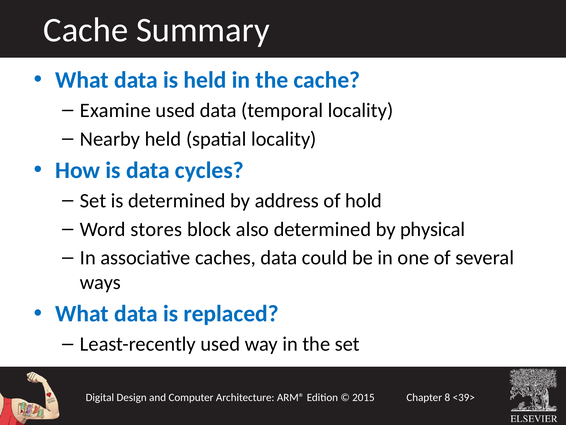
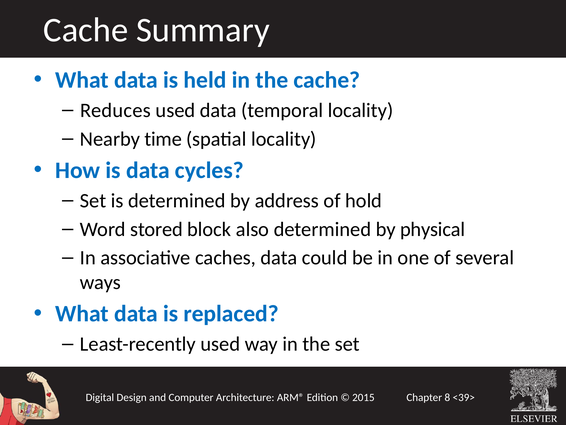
Examine: Examine -> Reduces (115, 110)
Nearby held: held -> time (163, 139)
stores: stores -> stored (157, 229)
